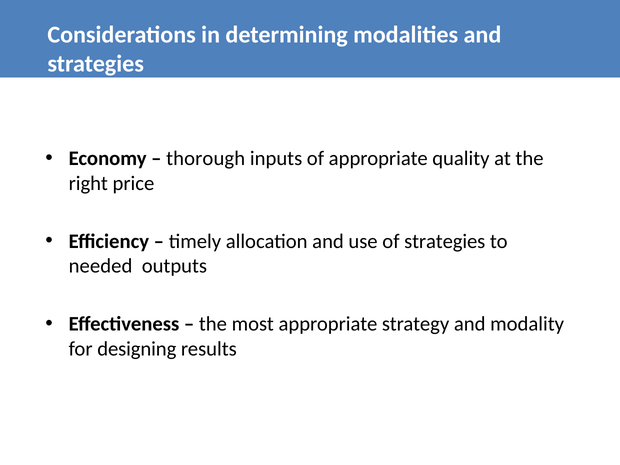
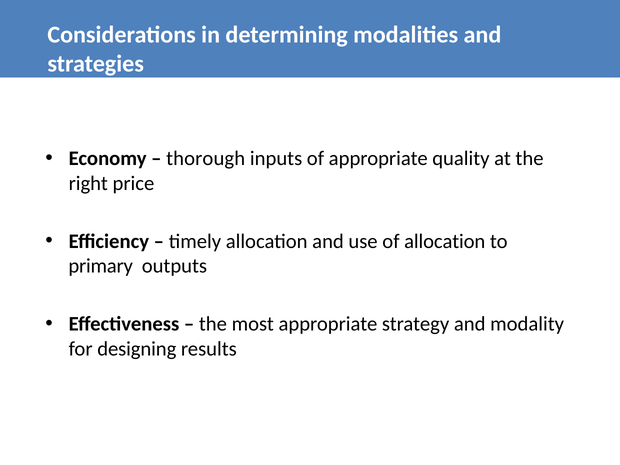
of strategies: strategies -> allocation (445, 241)
needed: needed -> primary (101, 266)
